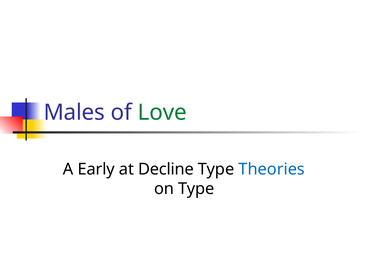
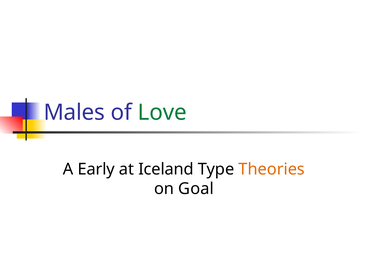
Decline: Decline -> Iceland (166, 169)
Theories colour: blue -> orange (272, 169)
on Type: Type -> Goal (196, 189)
